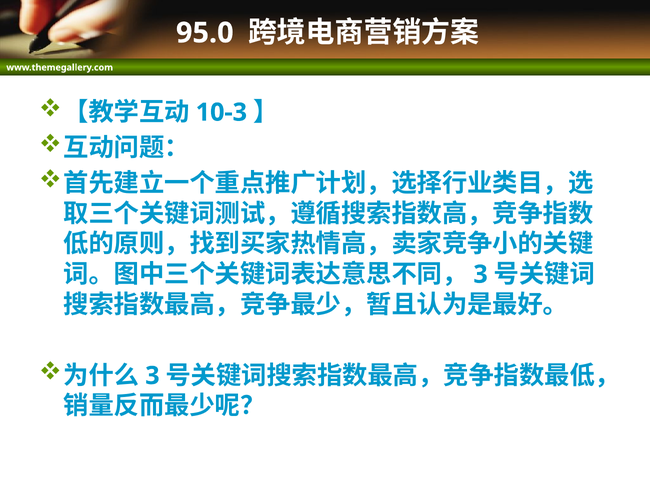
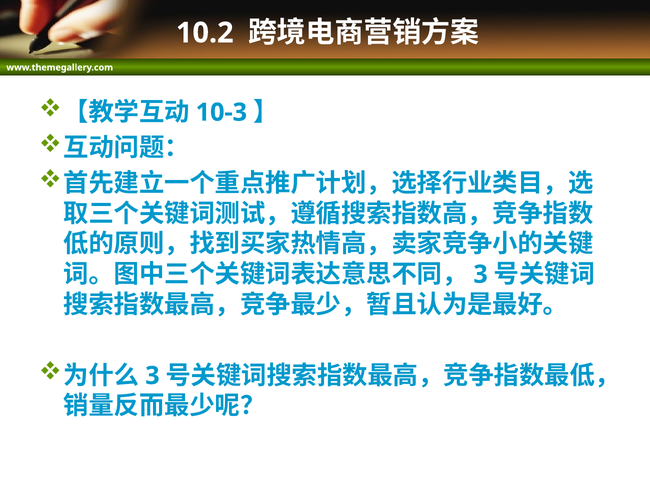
95.0: 95.0 -> 10.2 (205, 33)
